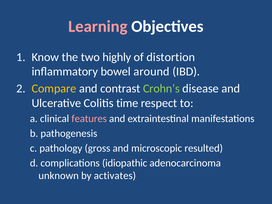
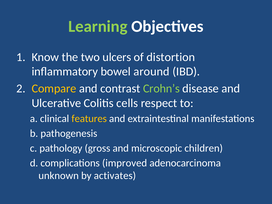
Learning colour: pink -> light green (98, 26)
highly: highly -> ulcers (117, 57)
time: time -> cells (127, 103)
features colour: pink -> yellow (89, 119)
resulted: resulted -> children (204, 148)
idiopathic: idiopathic -> improved (125, 163)
